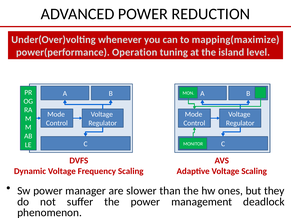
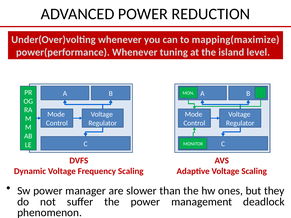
power(performance Operation: Operation -> Whenever (135, 52)
